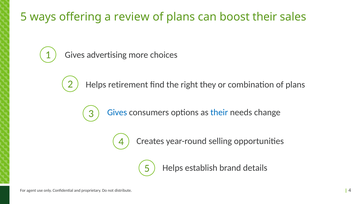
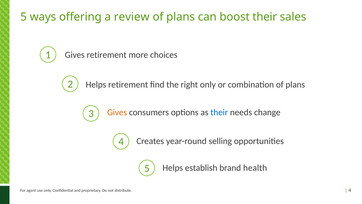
Gives advertising: advertising -> retirement (107, 55)
right they: they -> only (208, 84)
Gives colour: blue -> orange (117, 112)
details: details -> health (255, 168)
